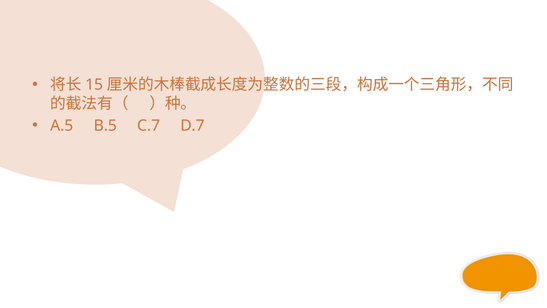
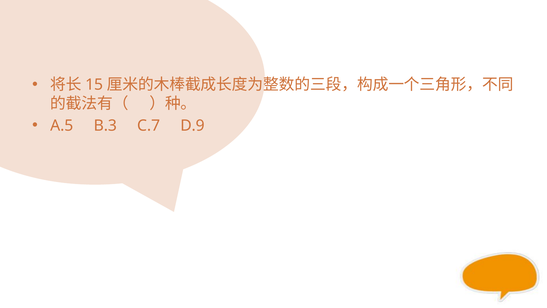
B.5: B.5 -> B.3 (105, 126)
D.7: D.7 -> D.9 (192, 126)
